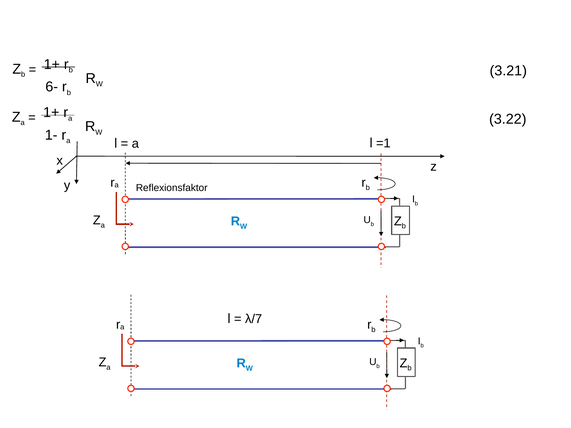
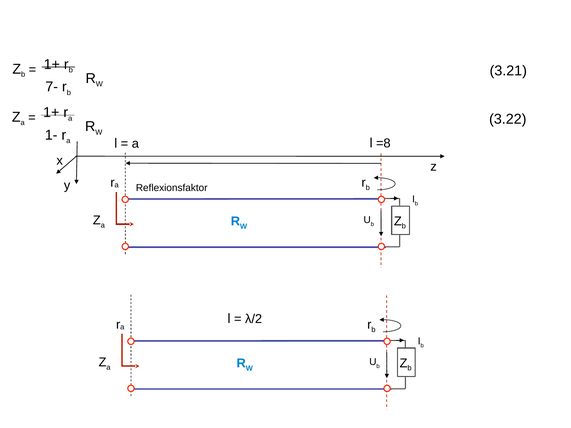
6‑: 6‑ -> 7‑ (52, 87)
=1: =1 -> =8 (383, 143)
λ/7: λ/7 -> λ/2 (254, 319)
